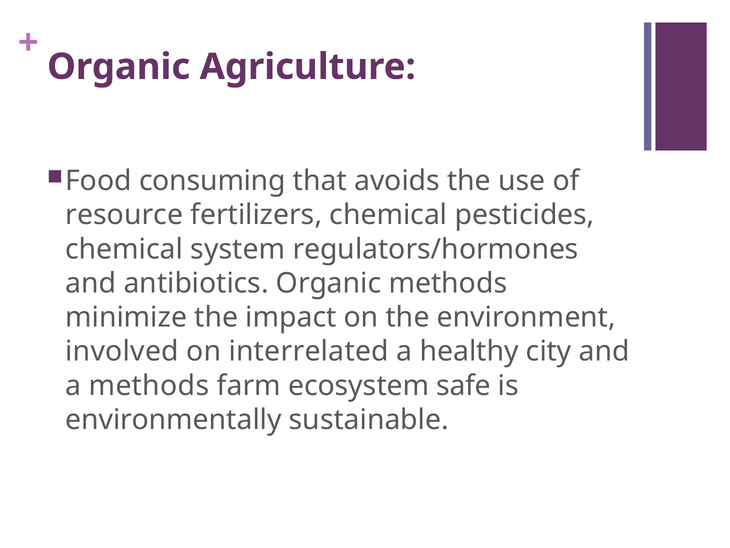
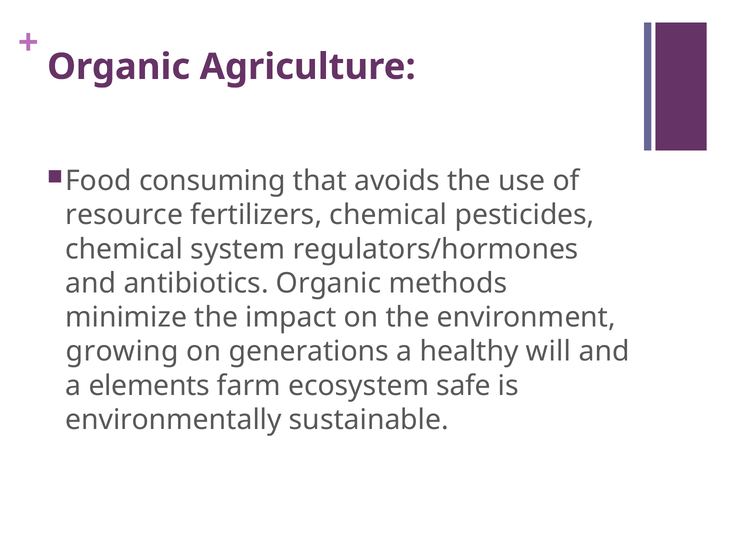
involved: involved -> growing (122, 351)
interrelated: interrelated -> generations (309, 351)
city: city -> will (549, 351)
a methods: methods -> elements (149, 385)
